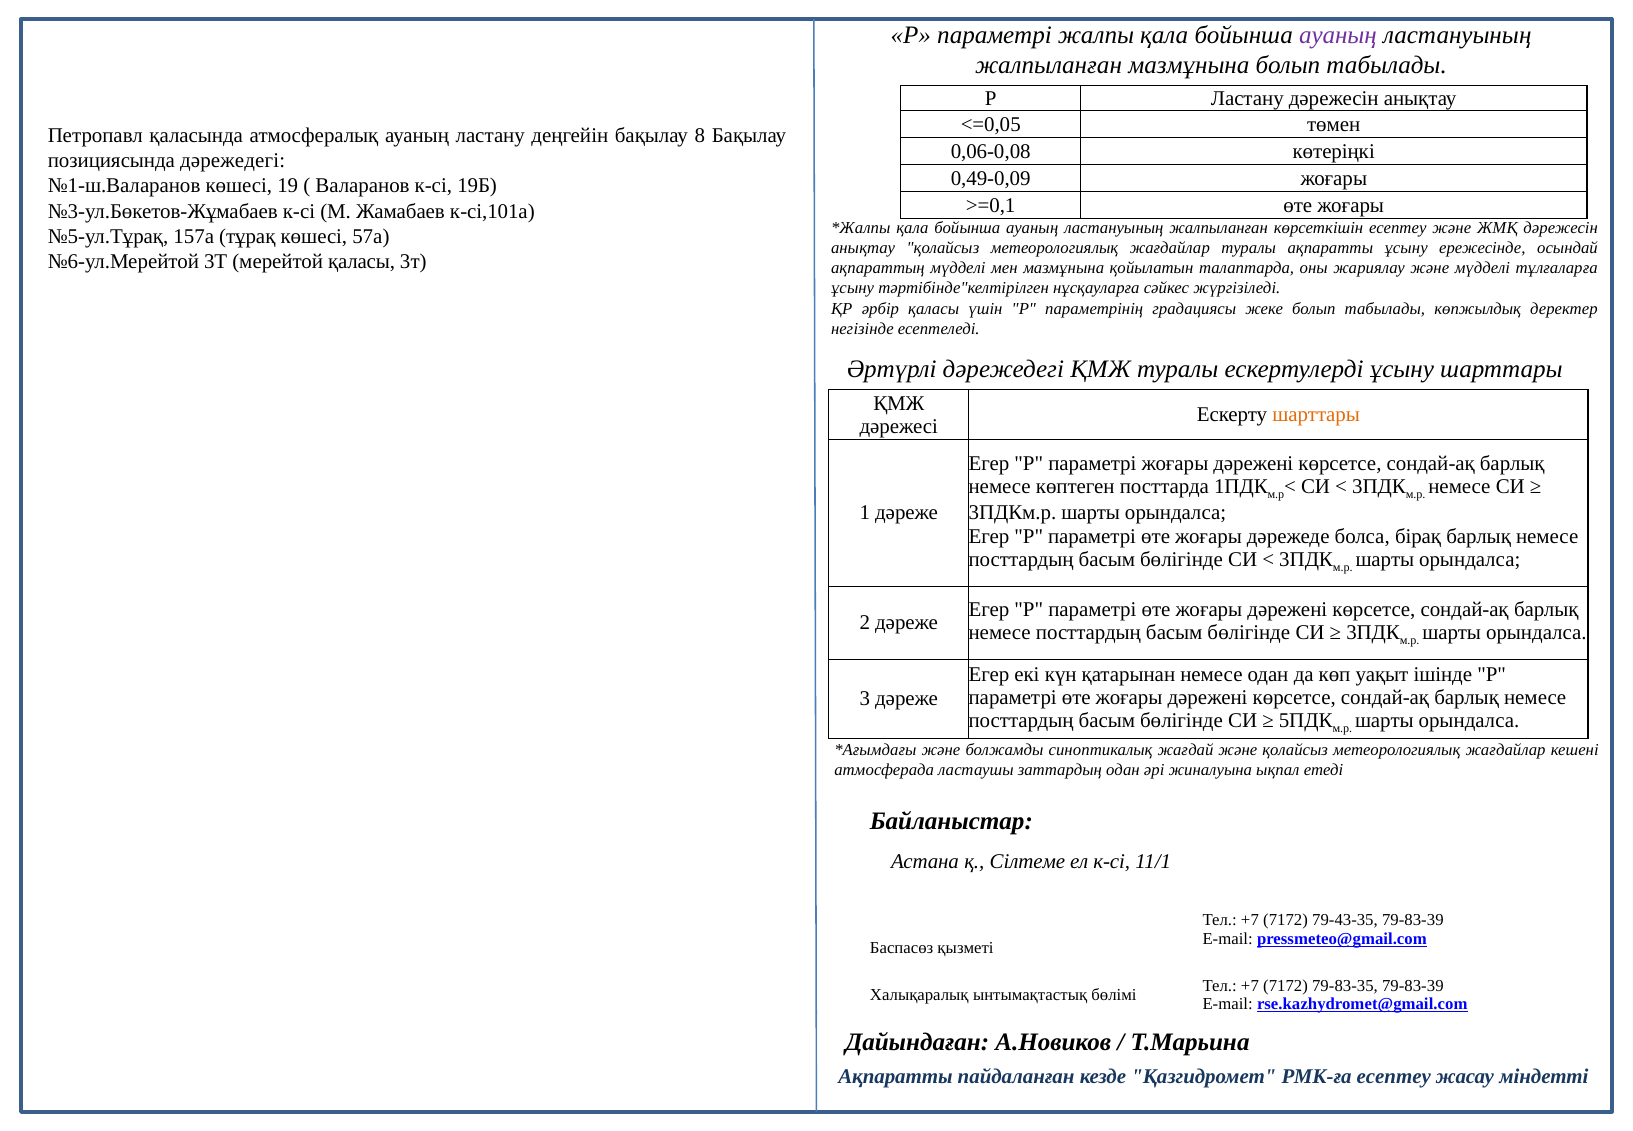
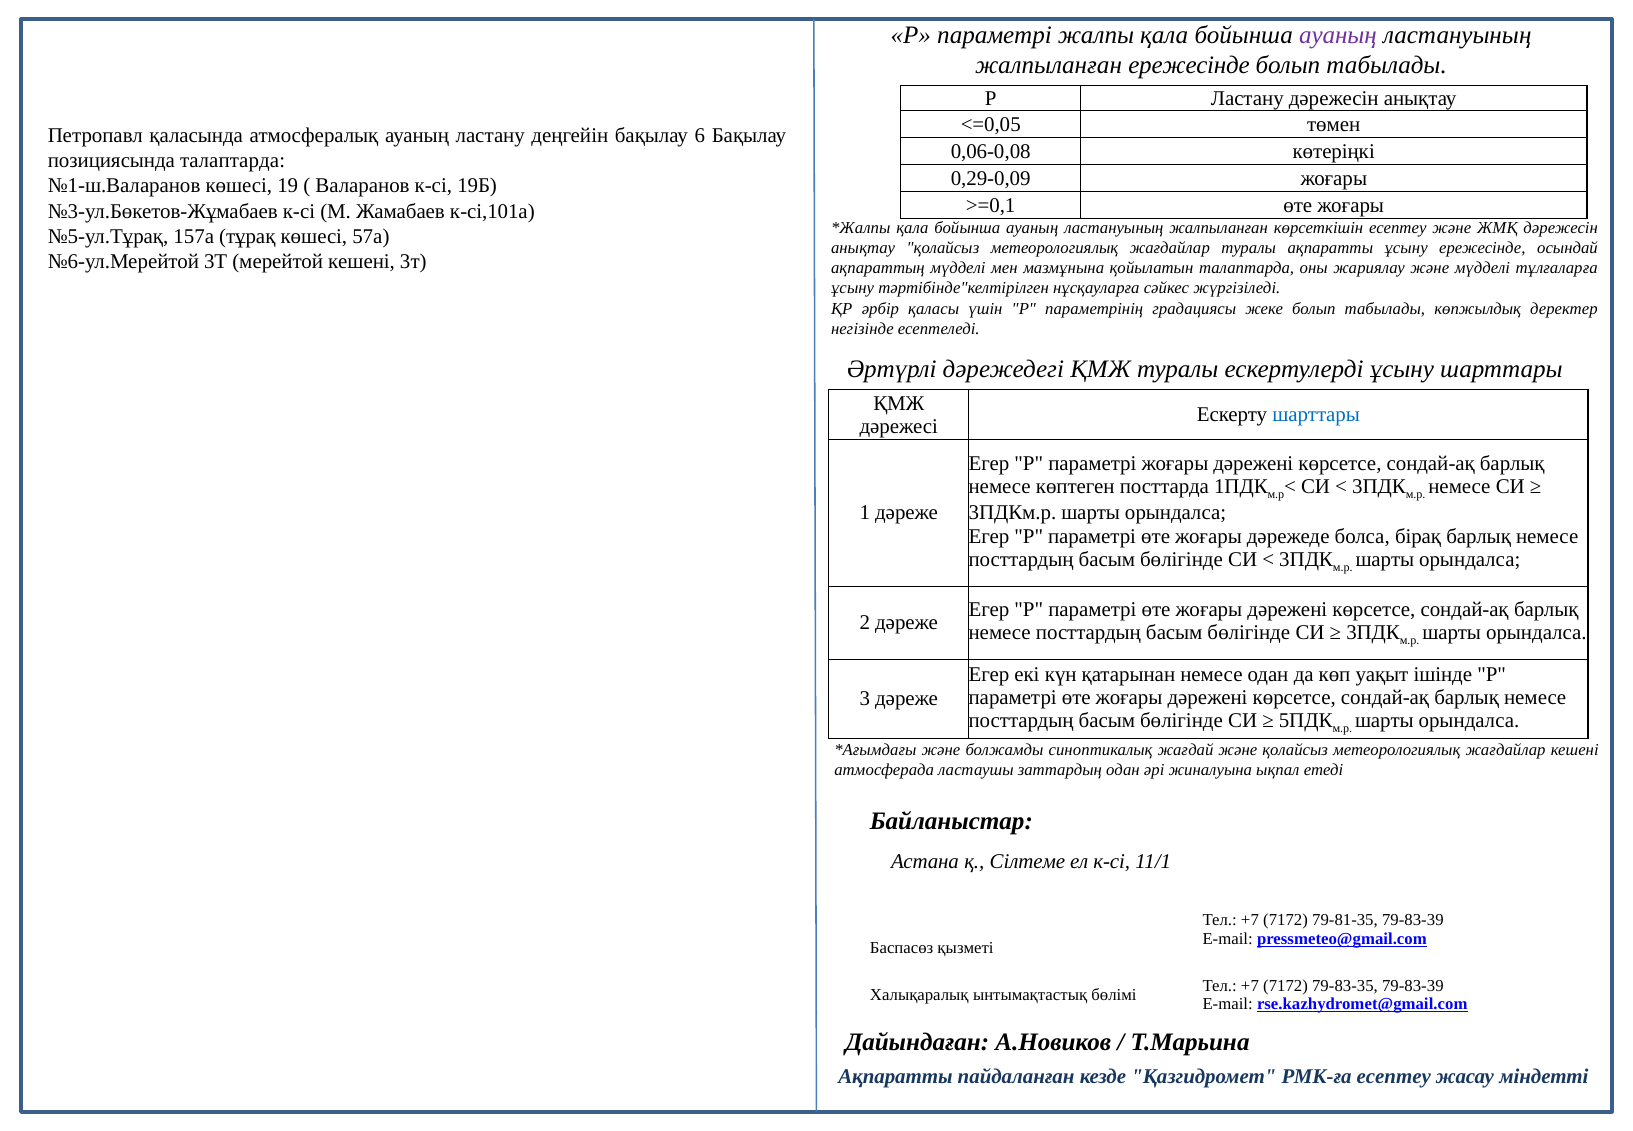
жалпыланған мазмұнына: мазмұнына -> ережесінде (1189, 65)
8: 8 -> 6 (700, 136)
позициясында дәрежедегі: дәрежедегі -> талаптарда (233, 161)
0,49-0,09: 0,49-0,09 -> 0,29-0,09 (991, 178)
мерейтой қаласы: қаласы -> кешені (362, 261)
шарттары colour: orange -> blue (1316, 414)
79-43-35: 79-43-35 -> 79-81-35 (1345, 920)
